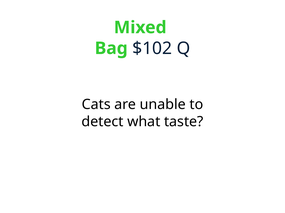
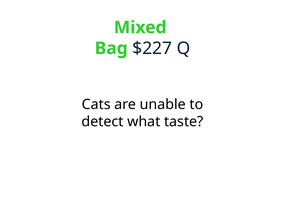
$102: $102 -> $227 (152, 48)
